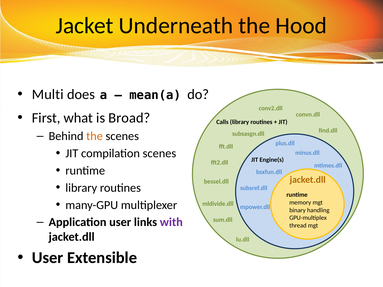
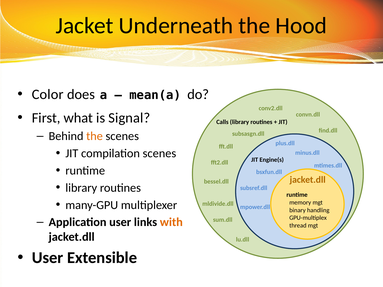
Multi: Multi -> Color (48, 95)
Broad: Broad -> Signal (129, 118)
with colour: purple -> orange (171, 222)
